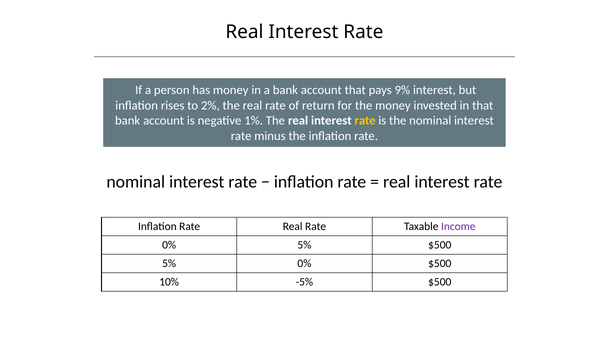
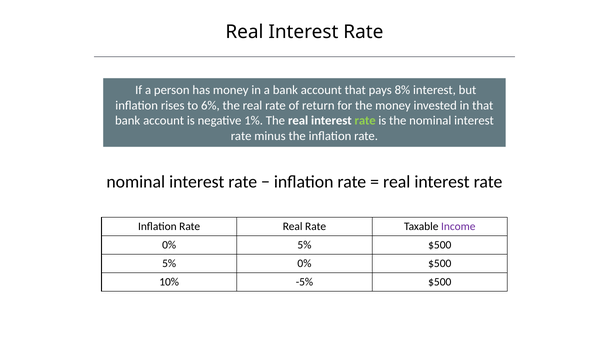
9%: 9% -> 8% (402, 90)
2%: 2% -> 6% (210, 106)
rate colour: yellow -> light green (365, 121)
